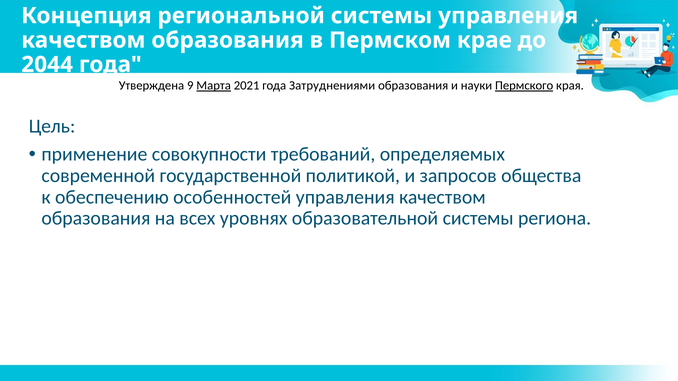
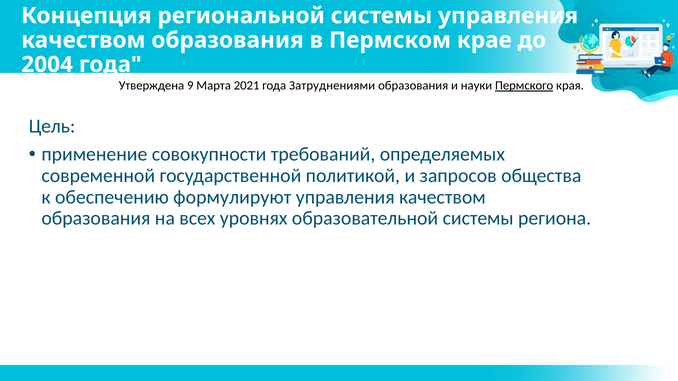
2044: 2044 -> 2004 (47, 65)
Марта underline: present -> none (214, 86)
особенностей: особенностей -> формулируют (232, 197)
